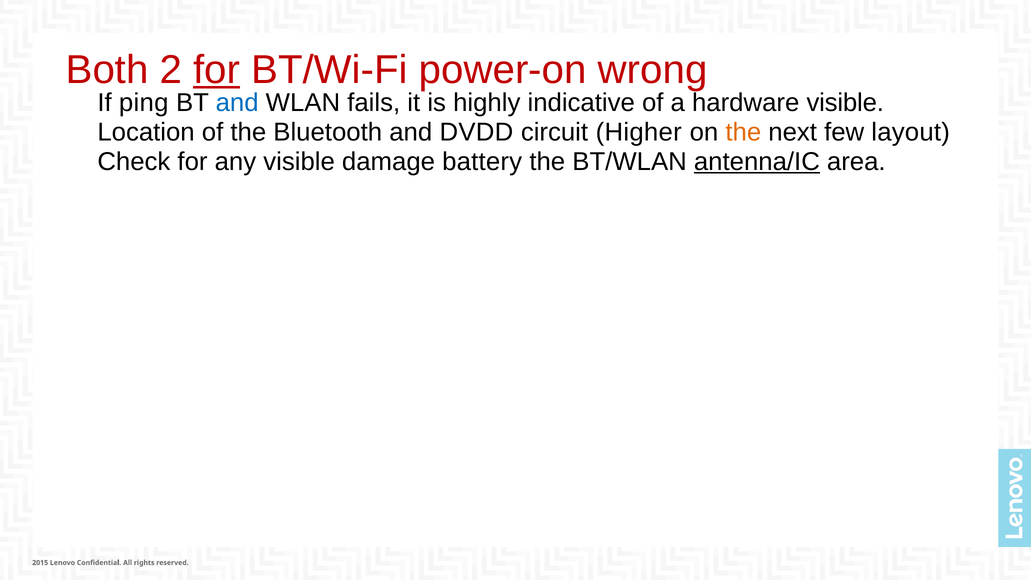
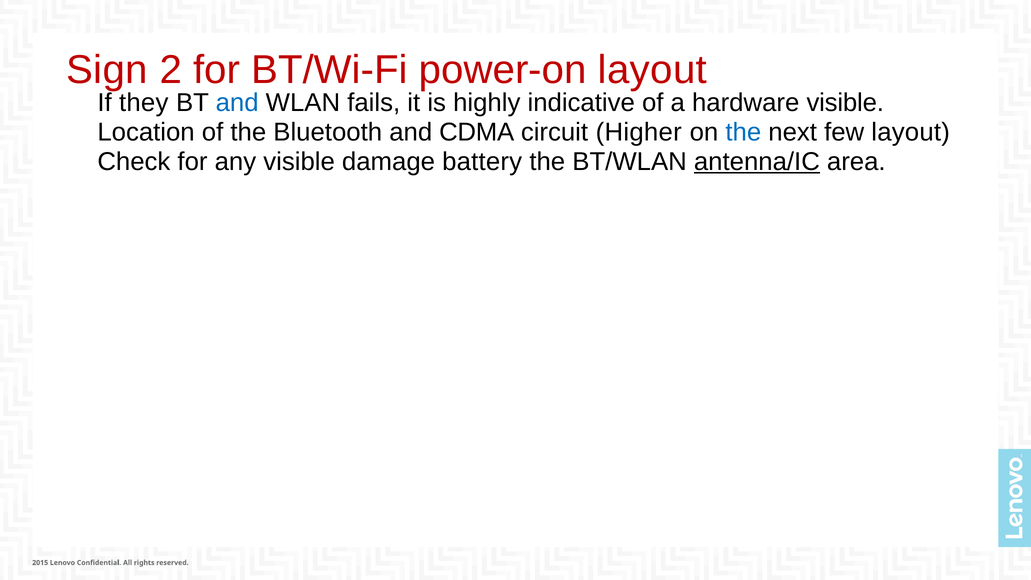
Both: Both -> Sign (107, 70)
for underline: present -> none (217, 70)
power-on wrong: wrong -> layout (652, 70)
ping: ping -> they (144, 103)
DVDD: DVDD -> CDMA (477, 132)
the colour: orange -> blue (743, 132)
